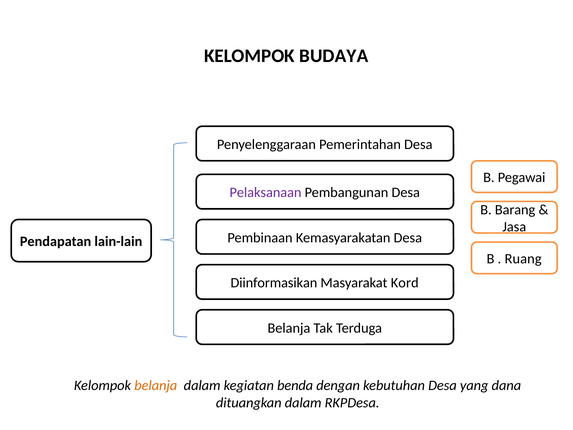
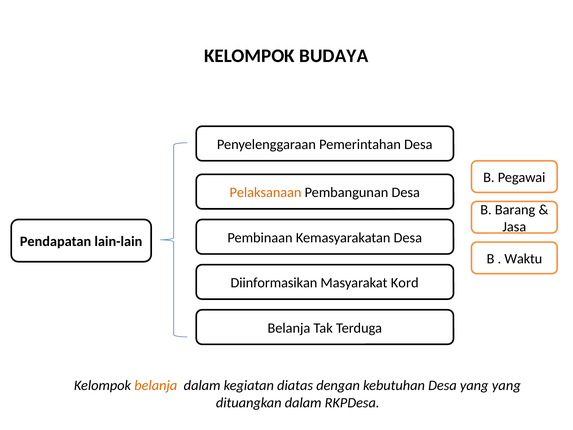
Pelaksanaan colour: purple -> orange (265, 192)
Ruang: Ruang -> Waktu (523, 259)
benda: benda -> diatas (295, 385)
yang dana: dana -> yang (506, 385)
